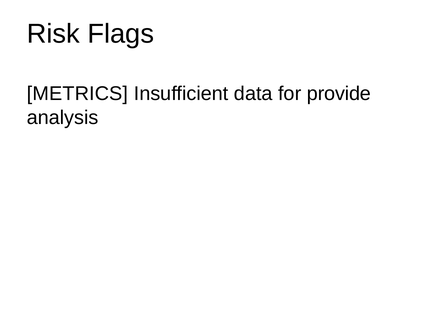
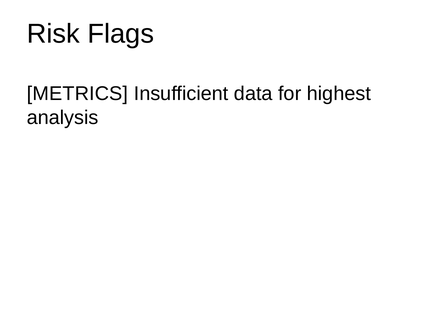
provide: provide -> highest (339, 94)
